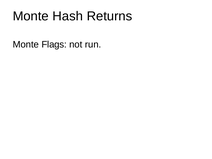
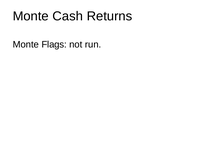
Hash: Hash -> Cash (68, 16)
